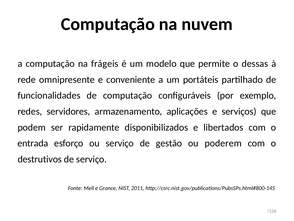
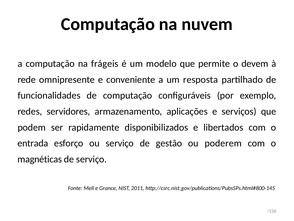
dessas: dessas -> devem (255, 64)
portáteis: portáteis -> resposta (201, 79)
destrutivos: destrutivos -> magnéticas (40, 159)
